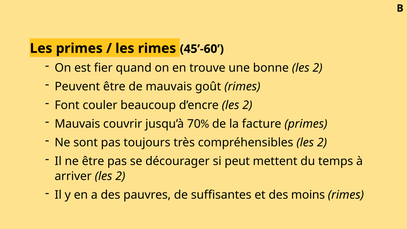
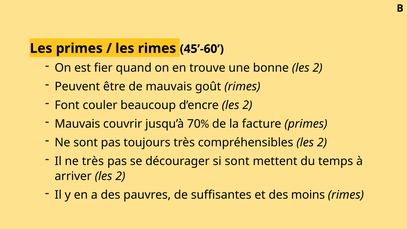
ne être: être -> très (93, 161)
si peut: peut -> sont (237, 161)
